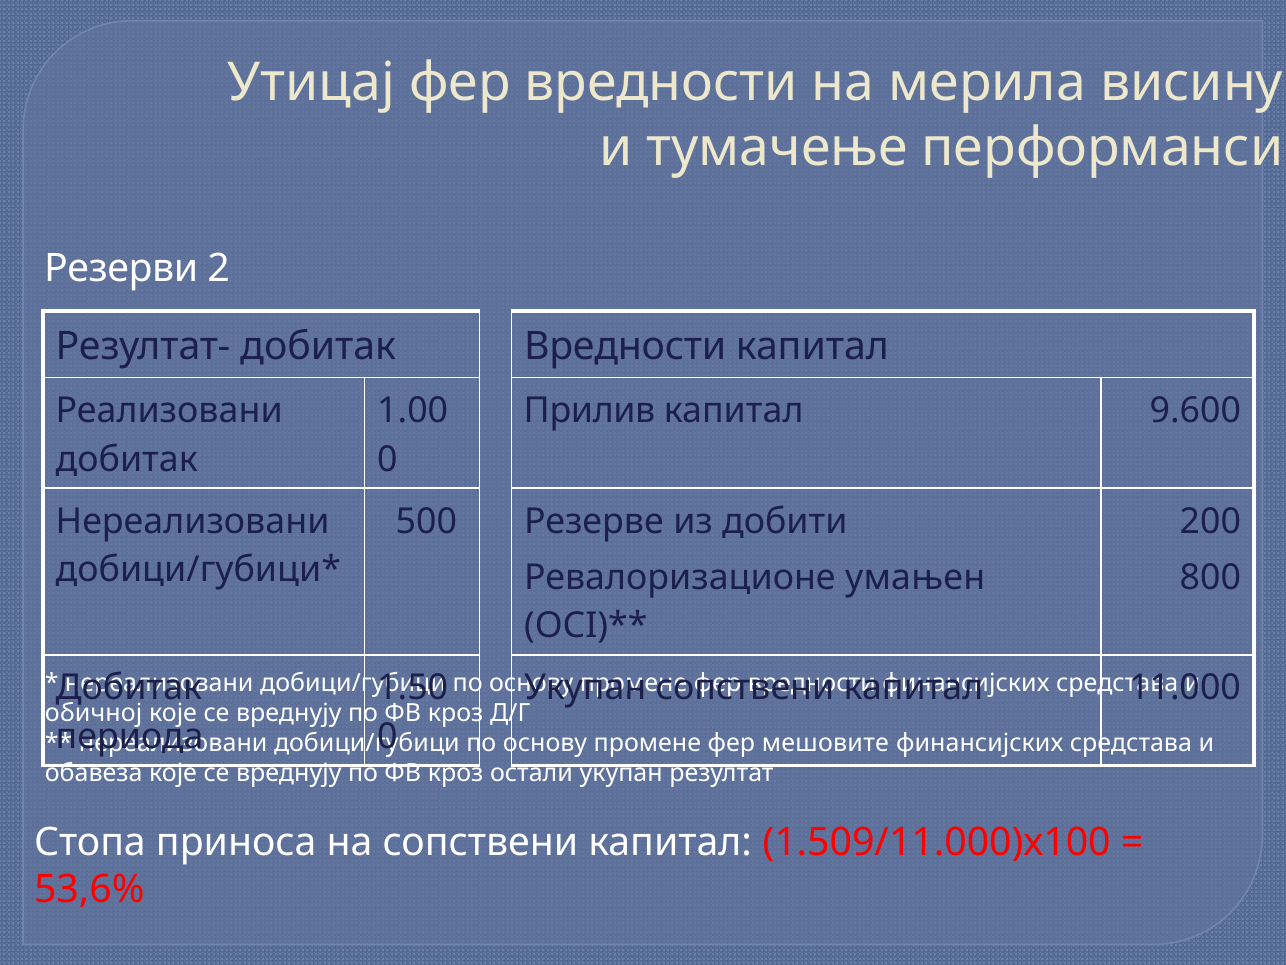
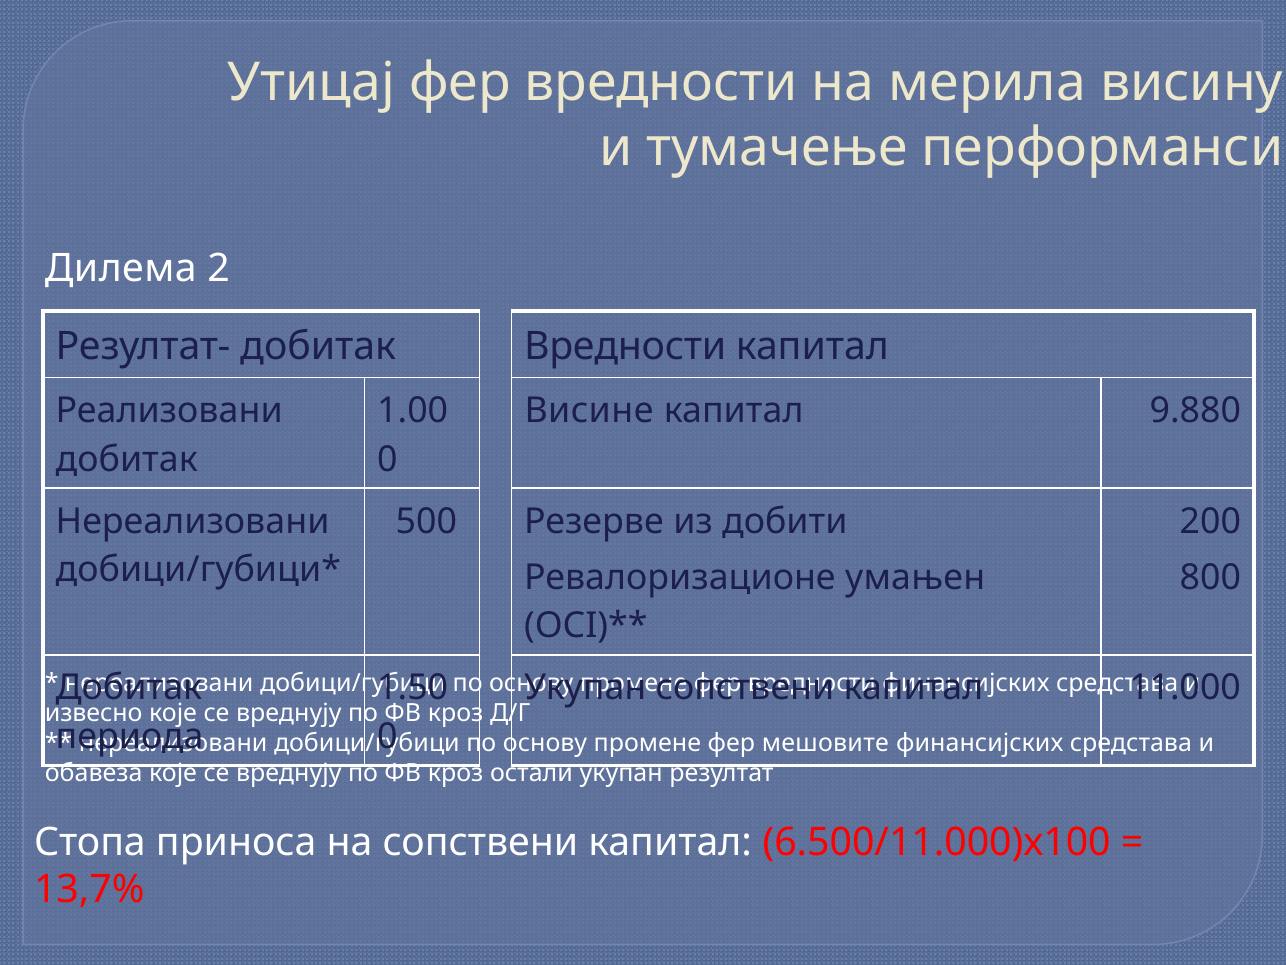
Резерви: Резерви -> Дилема (121, 268)
Прилив: Прилив -> Висинe (589, 410)
9.600: 9.600 -> 9.880 (1195, 410)
обичној: обичној -> извесно (94, 713)
1.509/11.000)х100: 1.509/11.000)х100 -> 6.500/11.000)х100 (937, 842)
53,6%: 53,6% -> 13,7% (89, 889)
